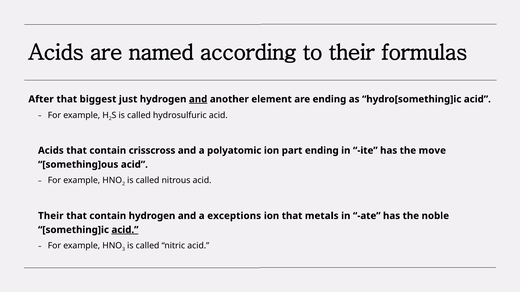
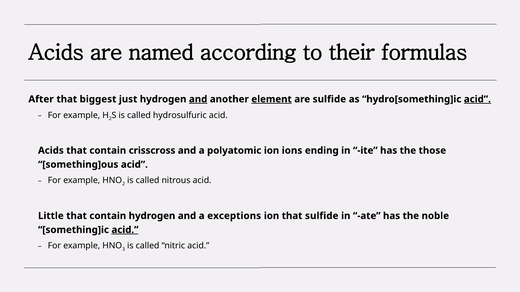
element underline: none -> present (272, 99)
are ending: ending -> sulfide (329, 99)
acid underline: none -> present (477, 99)
part: part -> ions (292, 151)
move: move -> those (432, 151)
Their: Their -> Little (51, 216)
that metals: metals -> sulfide (322, 216)
